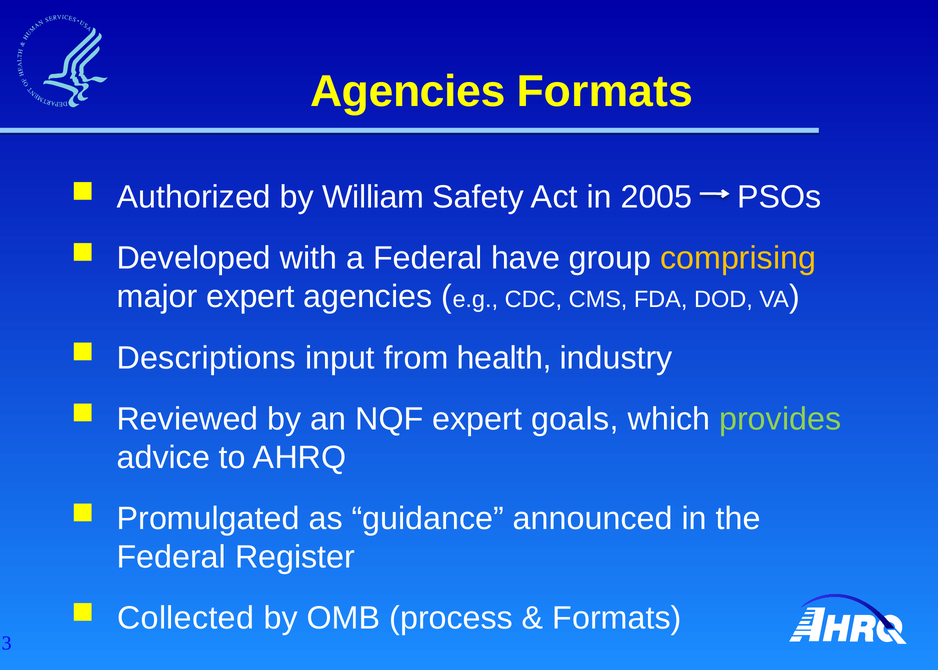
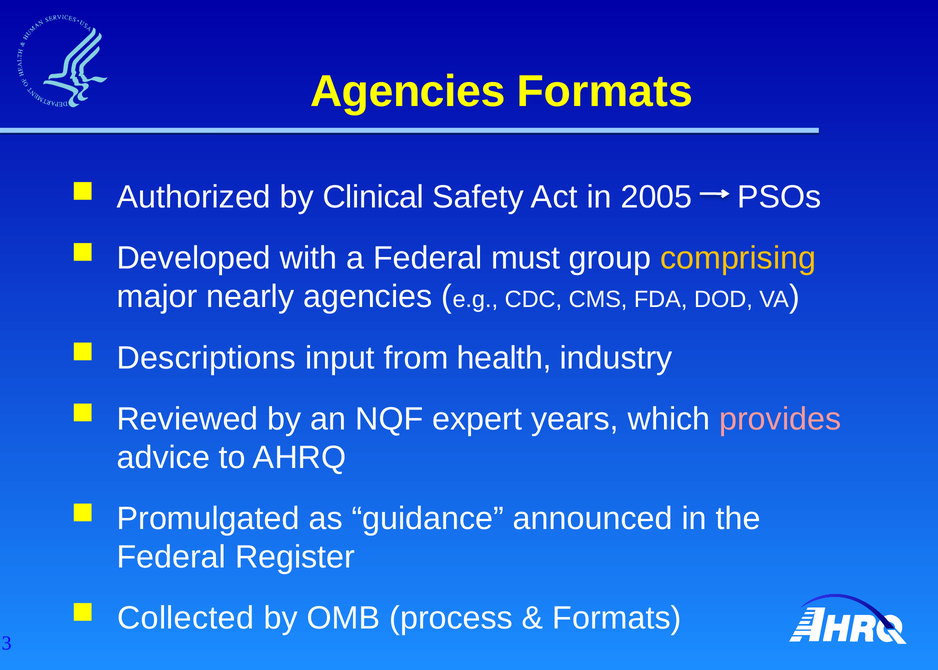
William: William -> Clinical (373, 197)
have: have -> must (526, 258)
major expert: expert -> nearly (250, 297)
goals: goals -> years (575, 419)
provides colour: light green -> pink (780, 419)
